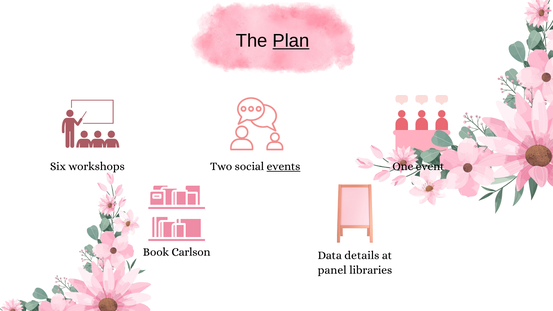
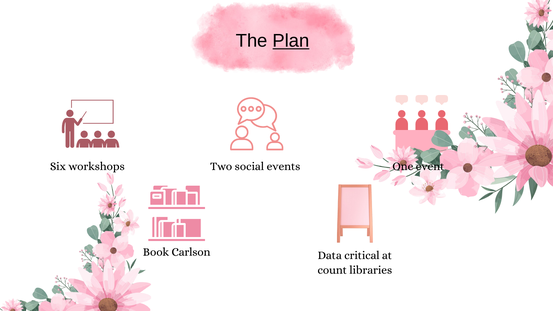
events underline: present -> none (283, 166)
details: details -> critical (362, 255)
panel: panel -> count (332, 270)
